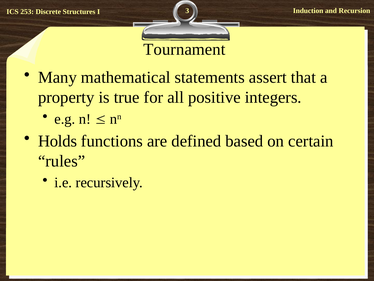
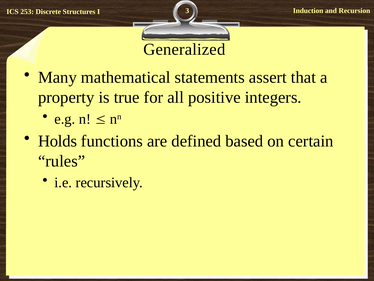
Tournament: Tournament -> Generalized (184, 49)
